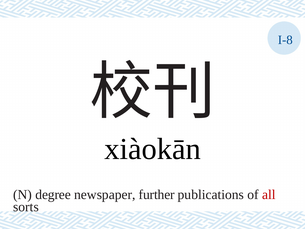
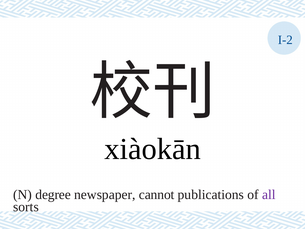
I-8: I-8 -> I-2 (285, 40)
further: further -> cannot (157, 194)
all colour: red -> purple (269, 194)
